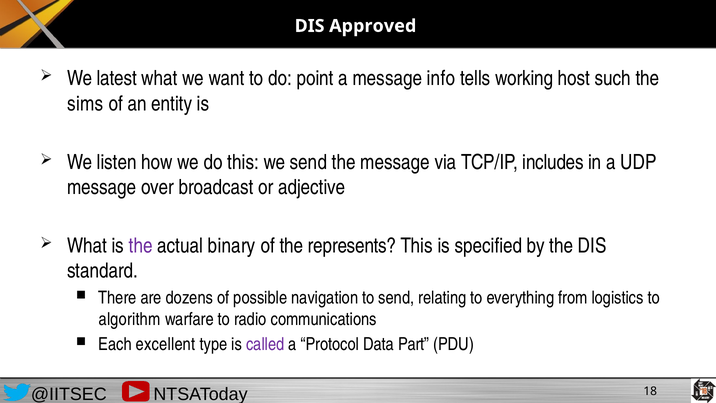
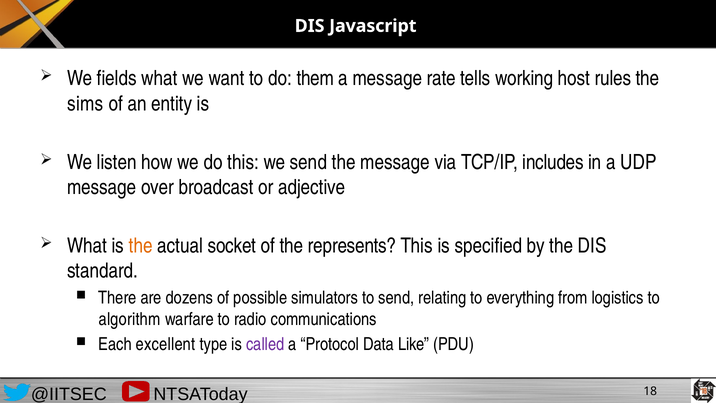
Approved: Approved -> Javascript (373, 26)
latest: latest -> fields (117, 79)
point: point -> them (315, 79)
info: info -> rate (441, 79)
such: such -> rules (613, 79)
the colour: purple -> orange (141, 246)
binary: binary -> socket (232, 246)
navigation: navigation -> simulators (325, 297)
Part: Part -> Like (414, 344)
